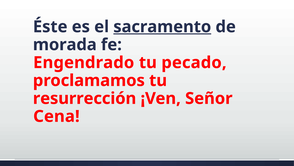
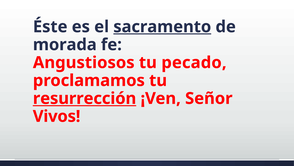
Engendrado: Engendrado -> Angustiosos (84, 62)
resurrección underline: none -> present (85, 98)
Cena: Cena -> Vivos (57, 116)
